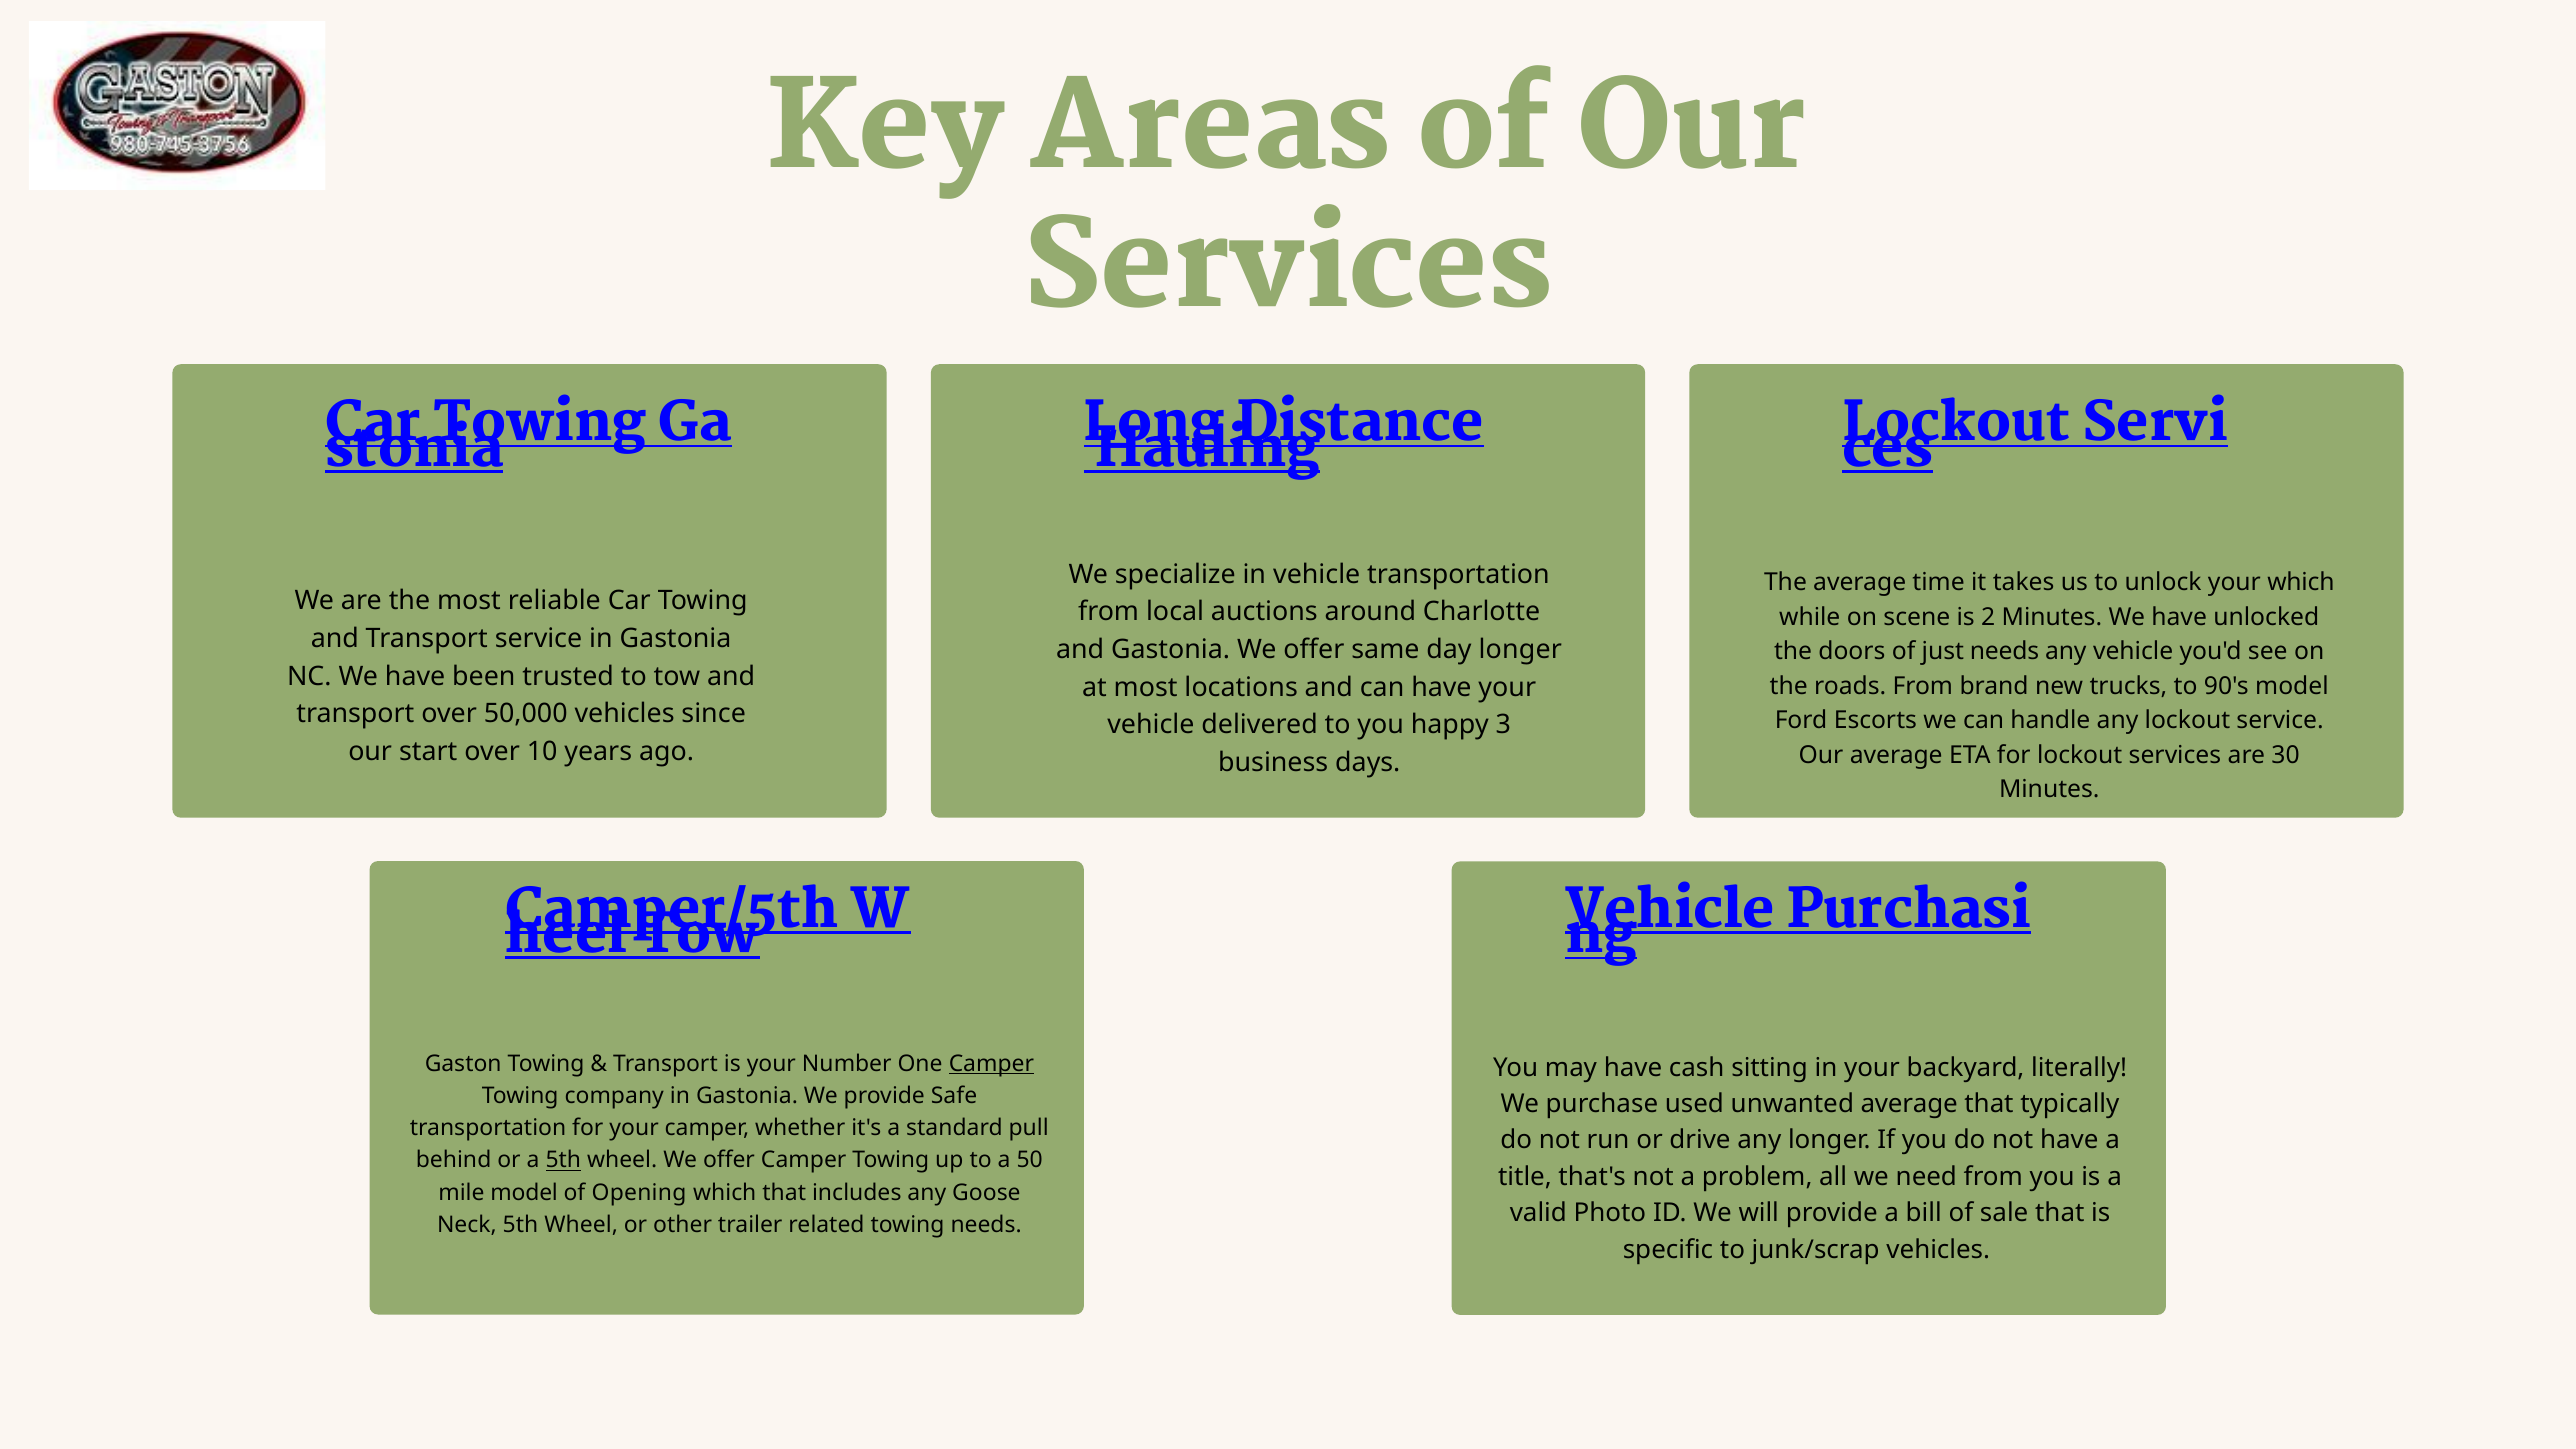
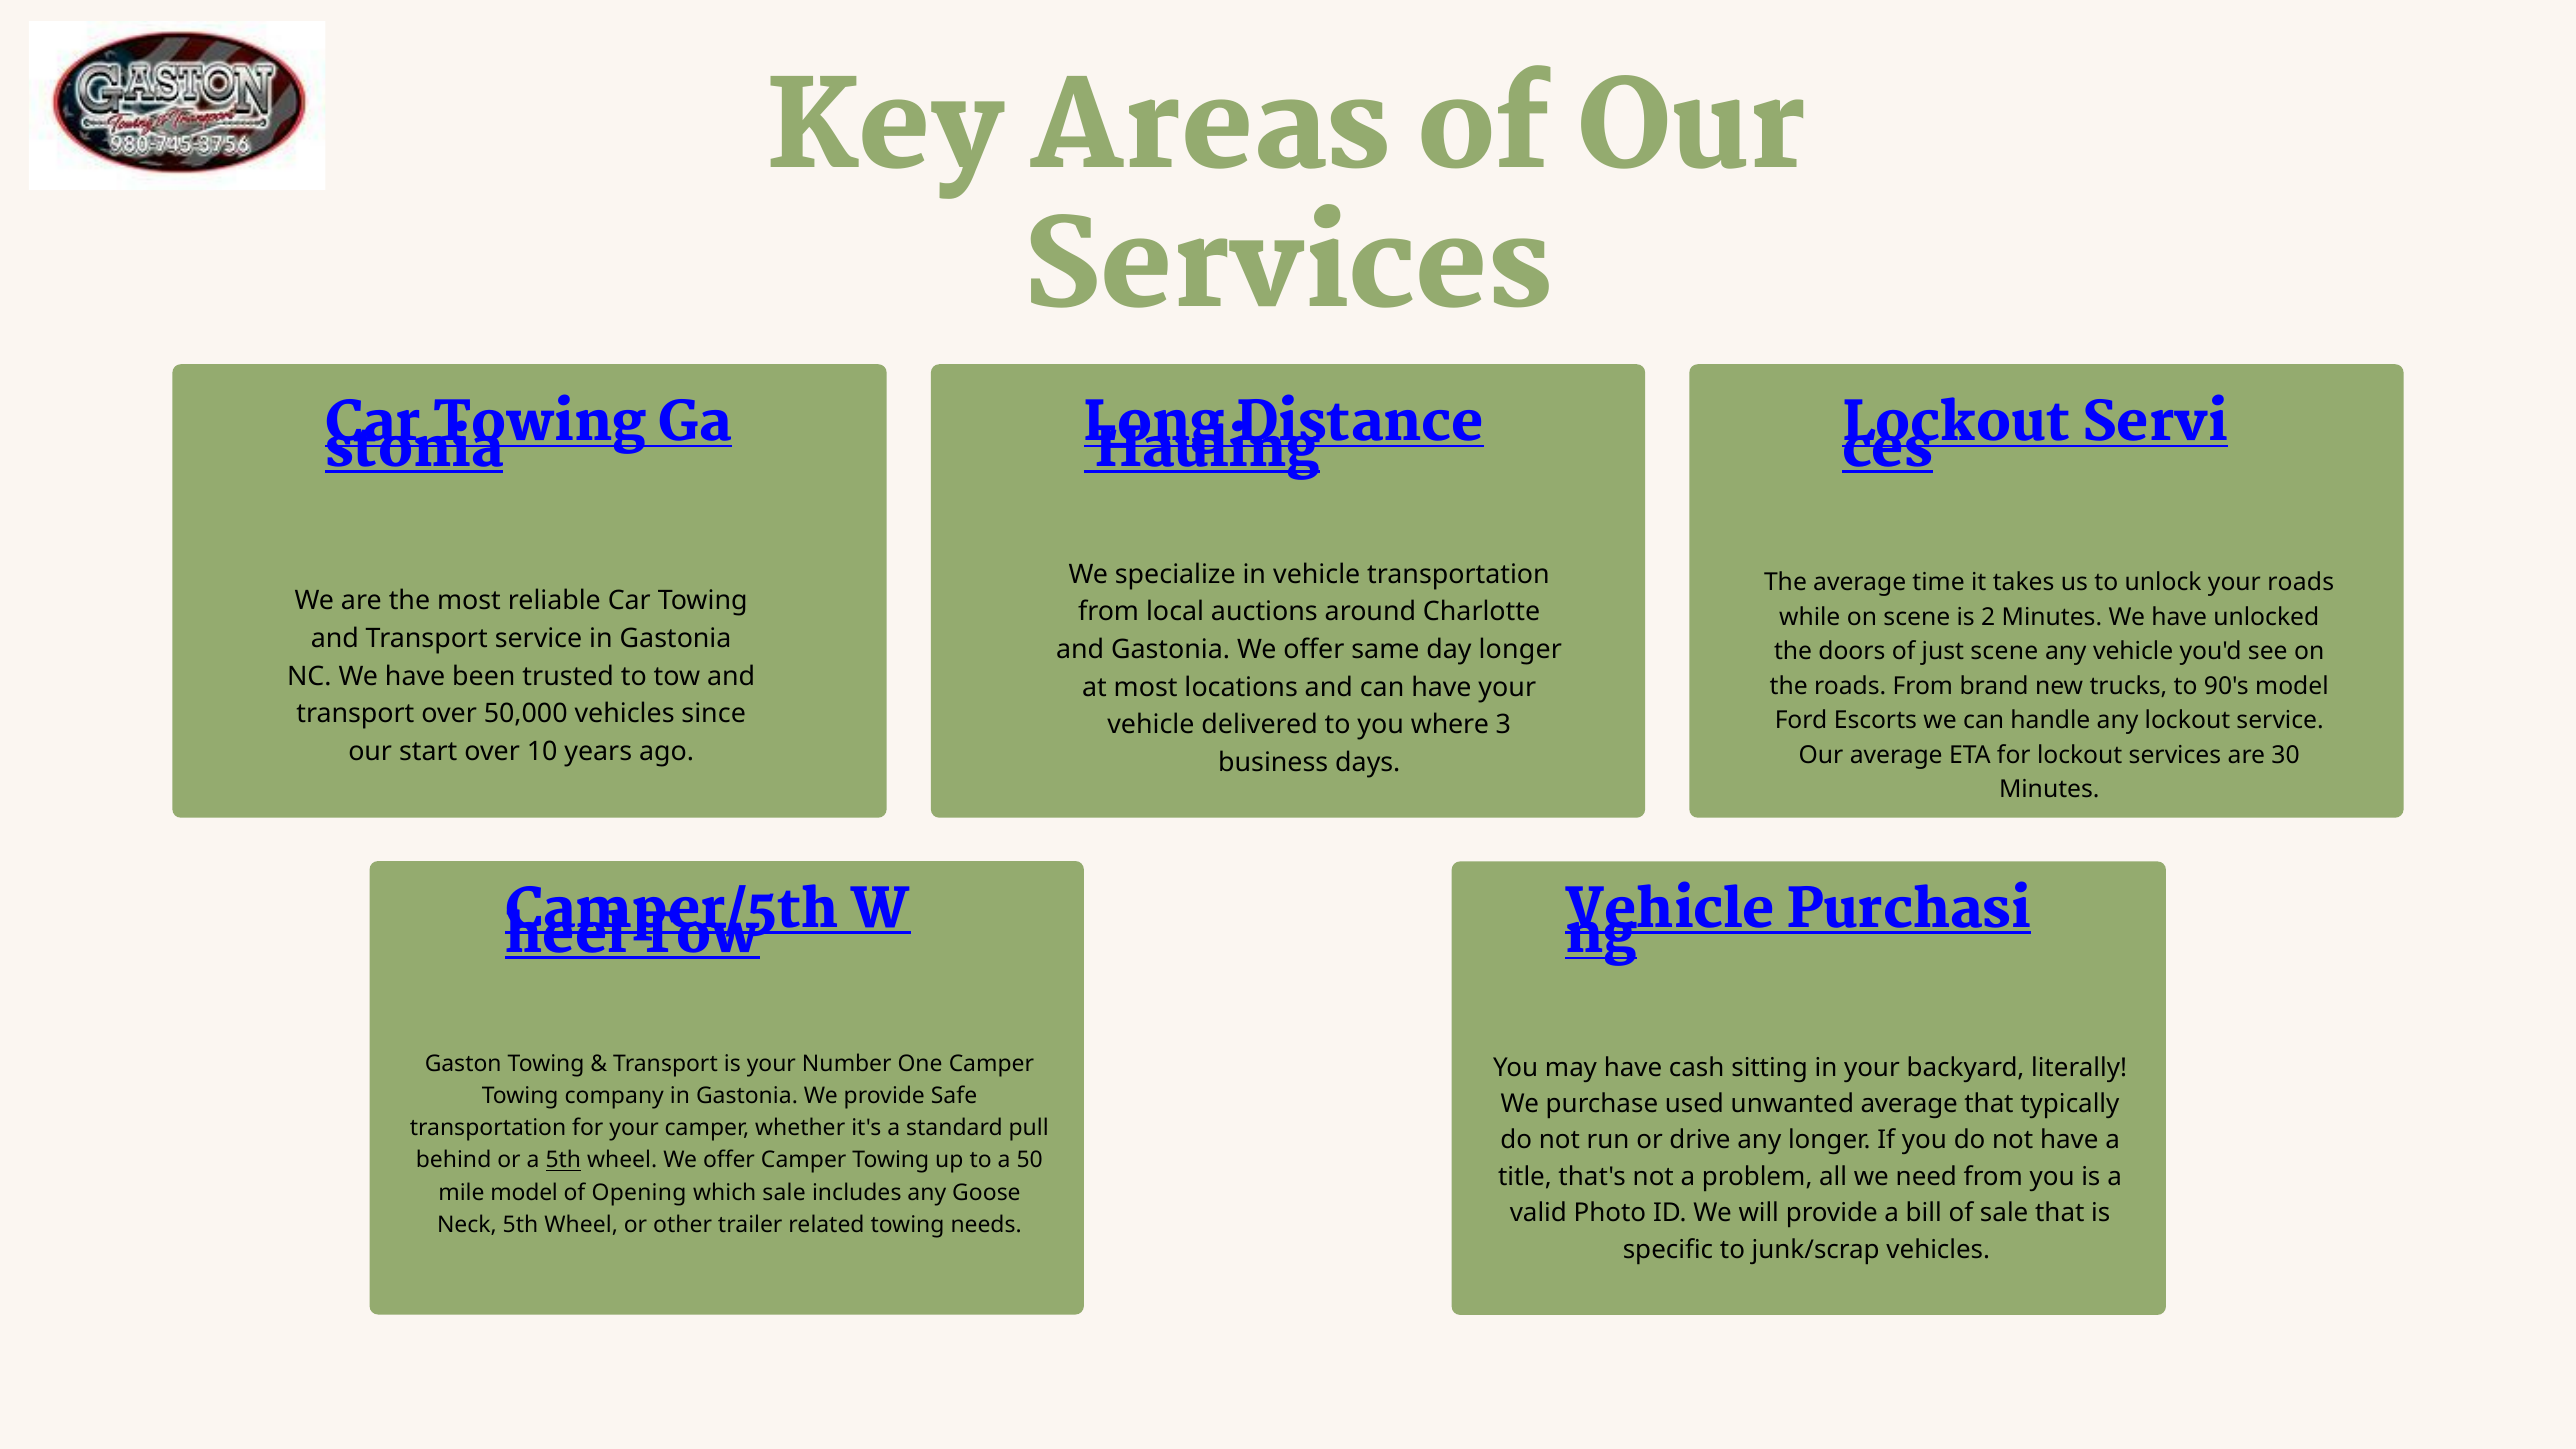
your which: which -> roads (2301, 583)
just needs: needs -> scene (2004, 652)
happy: happy -> where (1450, 725)
Camper underline: present -> none (991, 1064)
which that: that -> sale (784, 1193)
